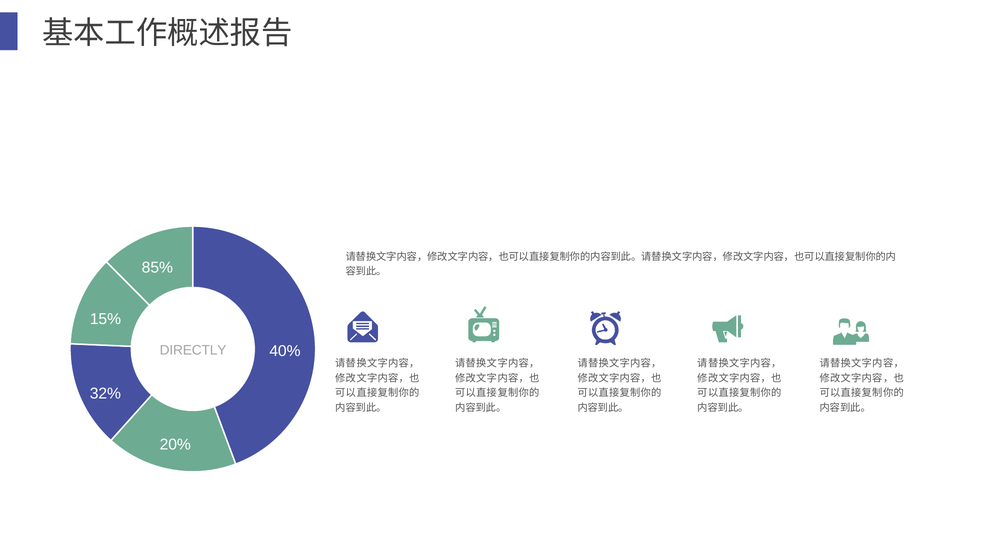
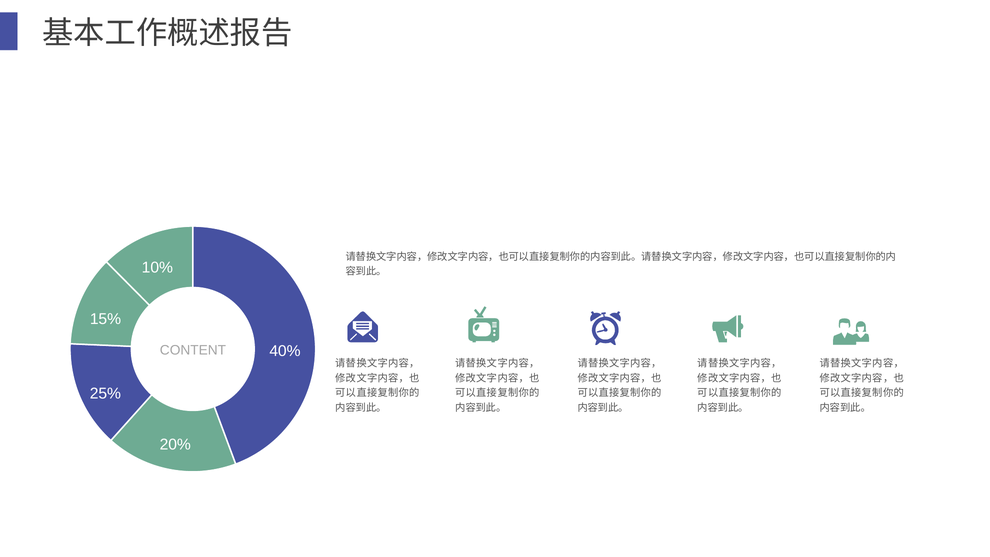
85%: 85% -> 10% (157, 268)
DIRECTLY: DIRECTLY -> CONTENT (193, 350)
32%: 32% -> 25% (105, 394)
